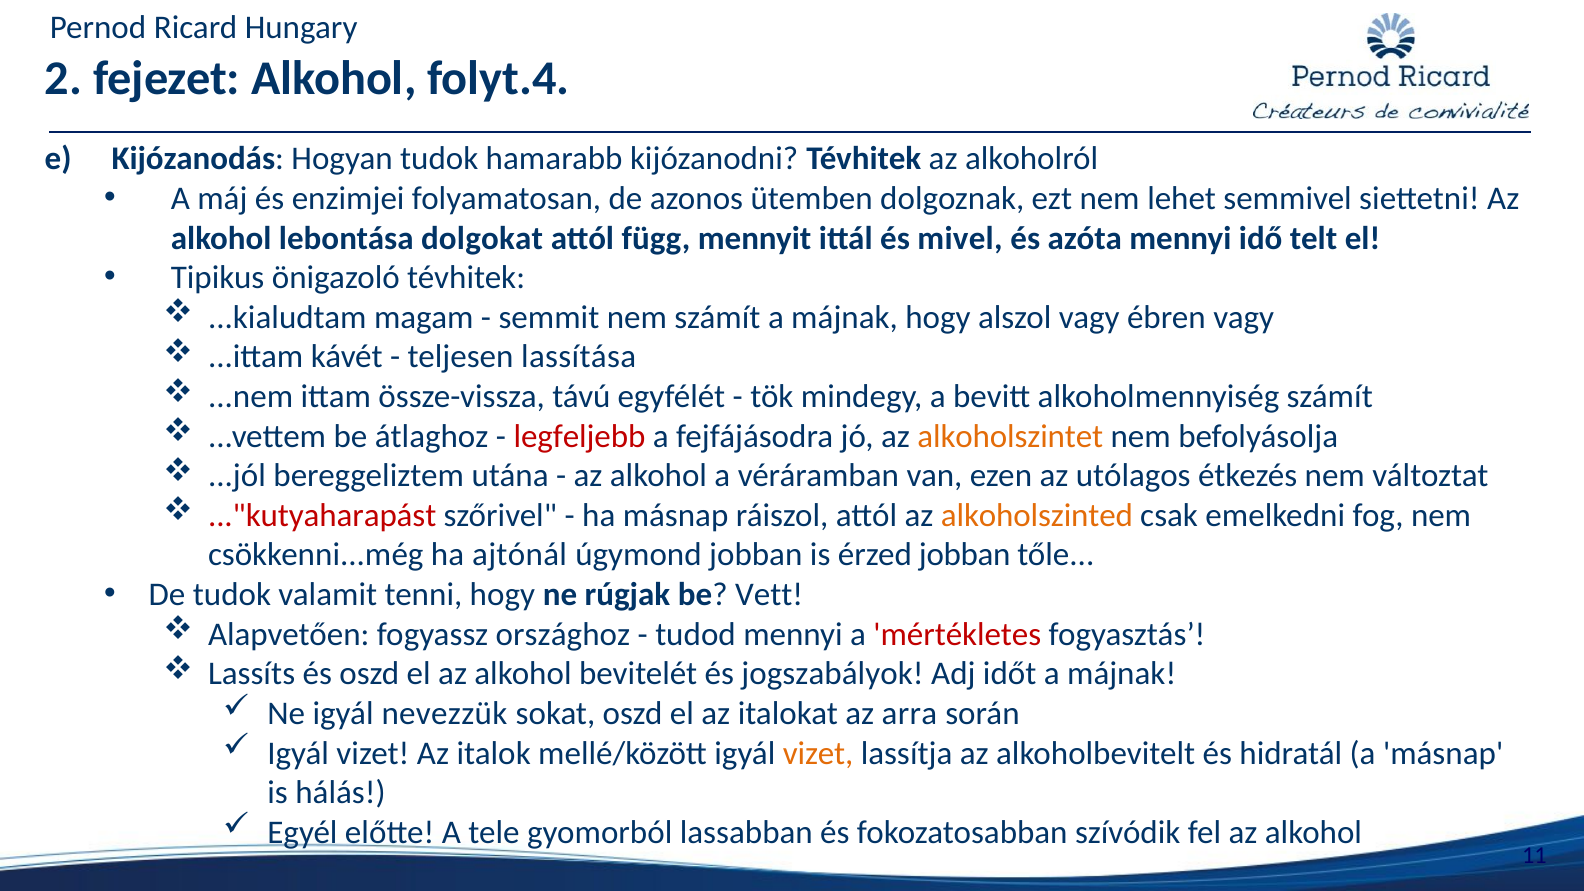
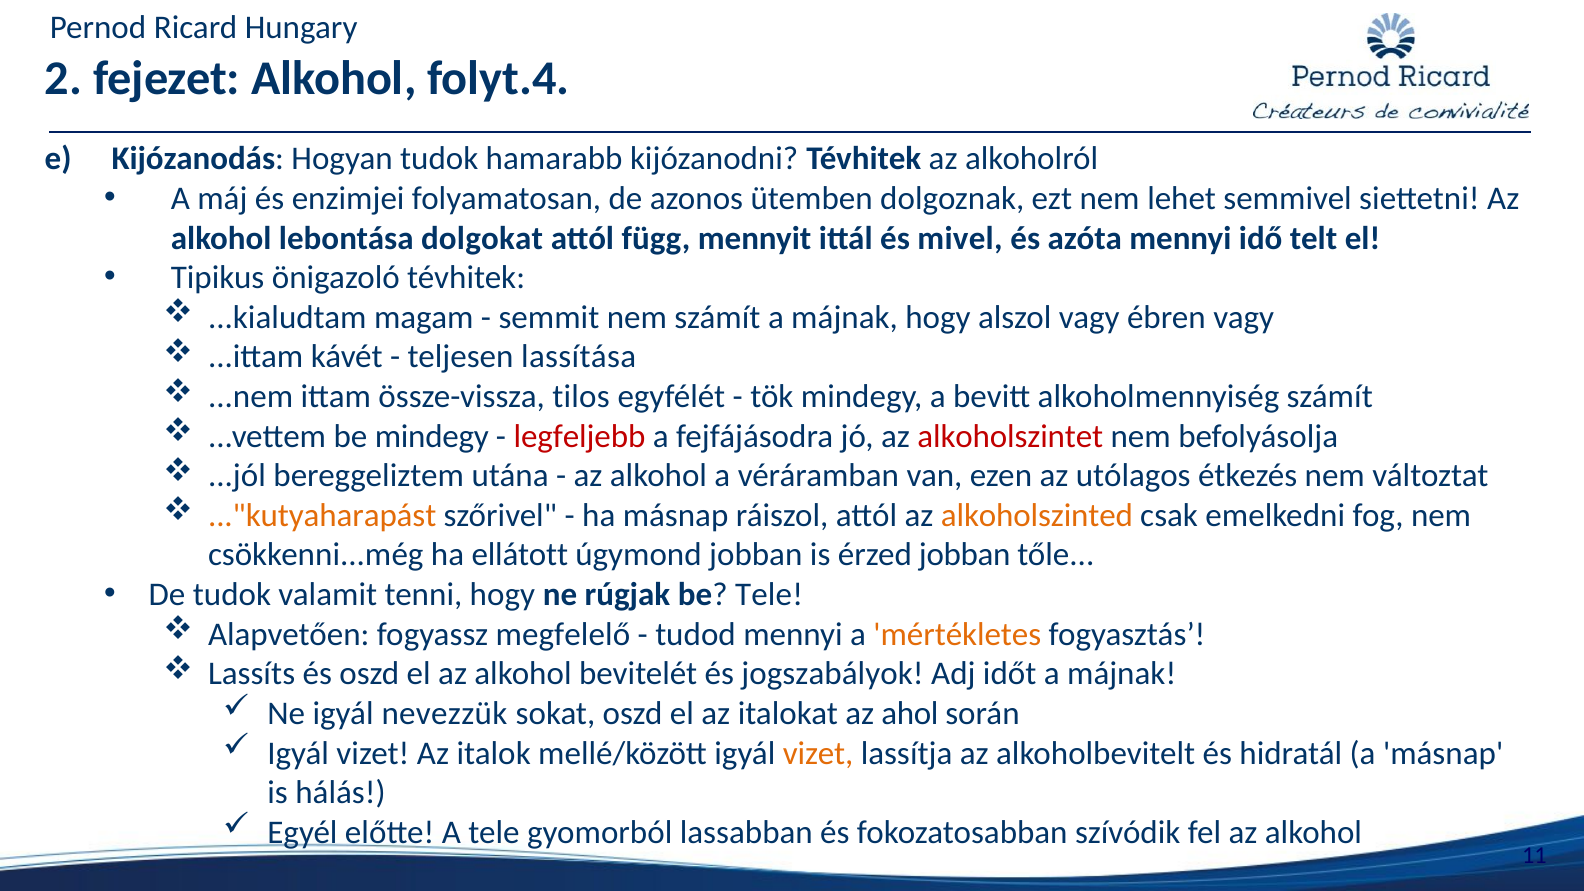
távú: távú -> tilos (581, 397)
be átlaghoz: átlaghoz -> mindegy (432, 436)
alkoholszintet colour: orange -> red (1010, 436)
..."kutyaharapást colour: red -> orange (322, 515)
ajtónál: ajtónál -> ellátott (520, 555)
be Vett: Vett -> Tele (769, 595)
országhoz: országhoz -> megfelelő (563, 634)
mértékletes colour: red -> orange (957, 634)
arra: arra -> ahol (910, 713)
